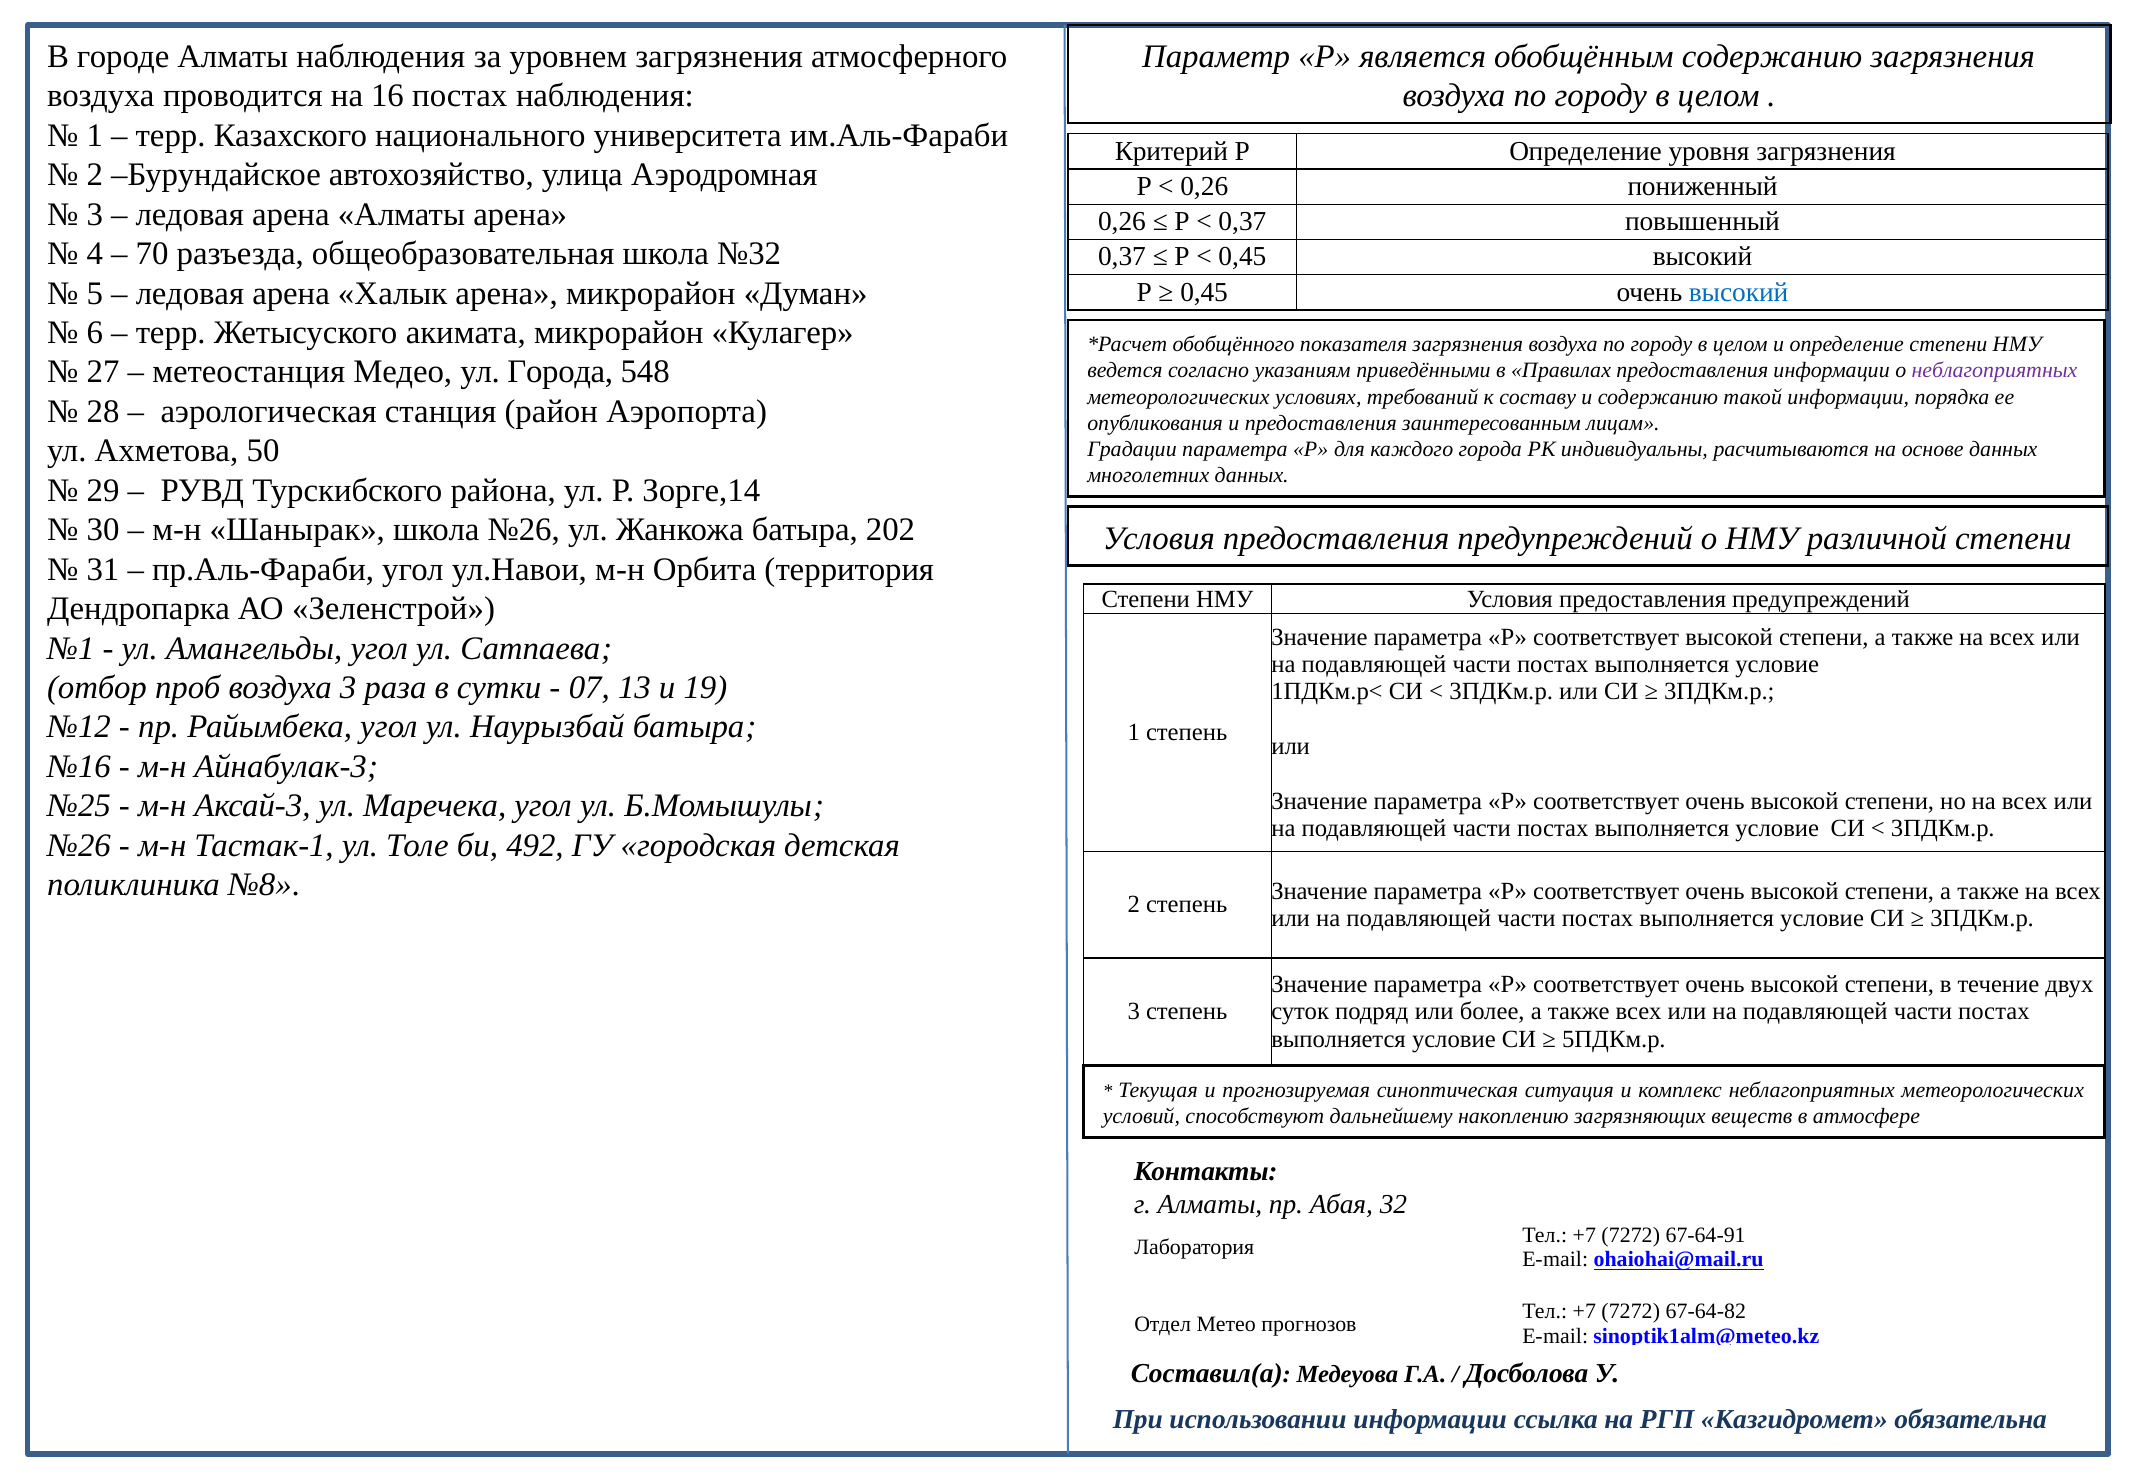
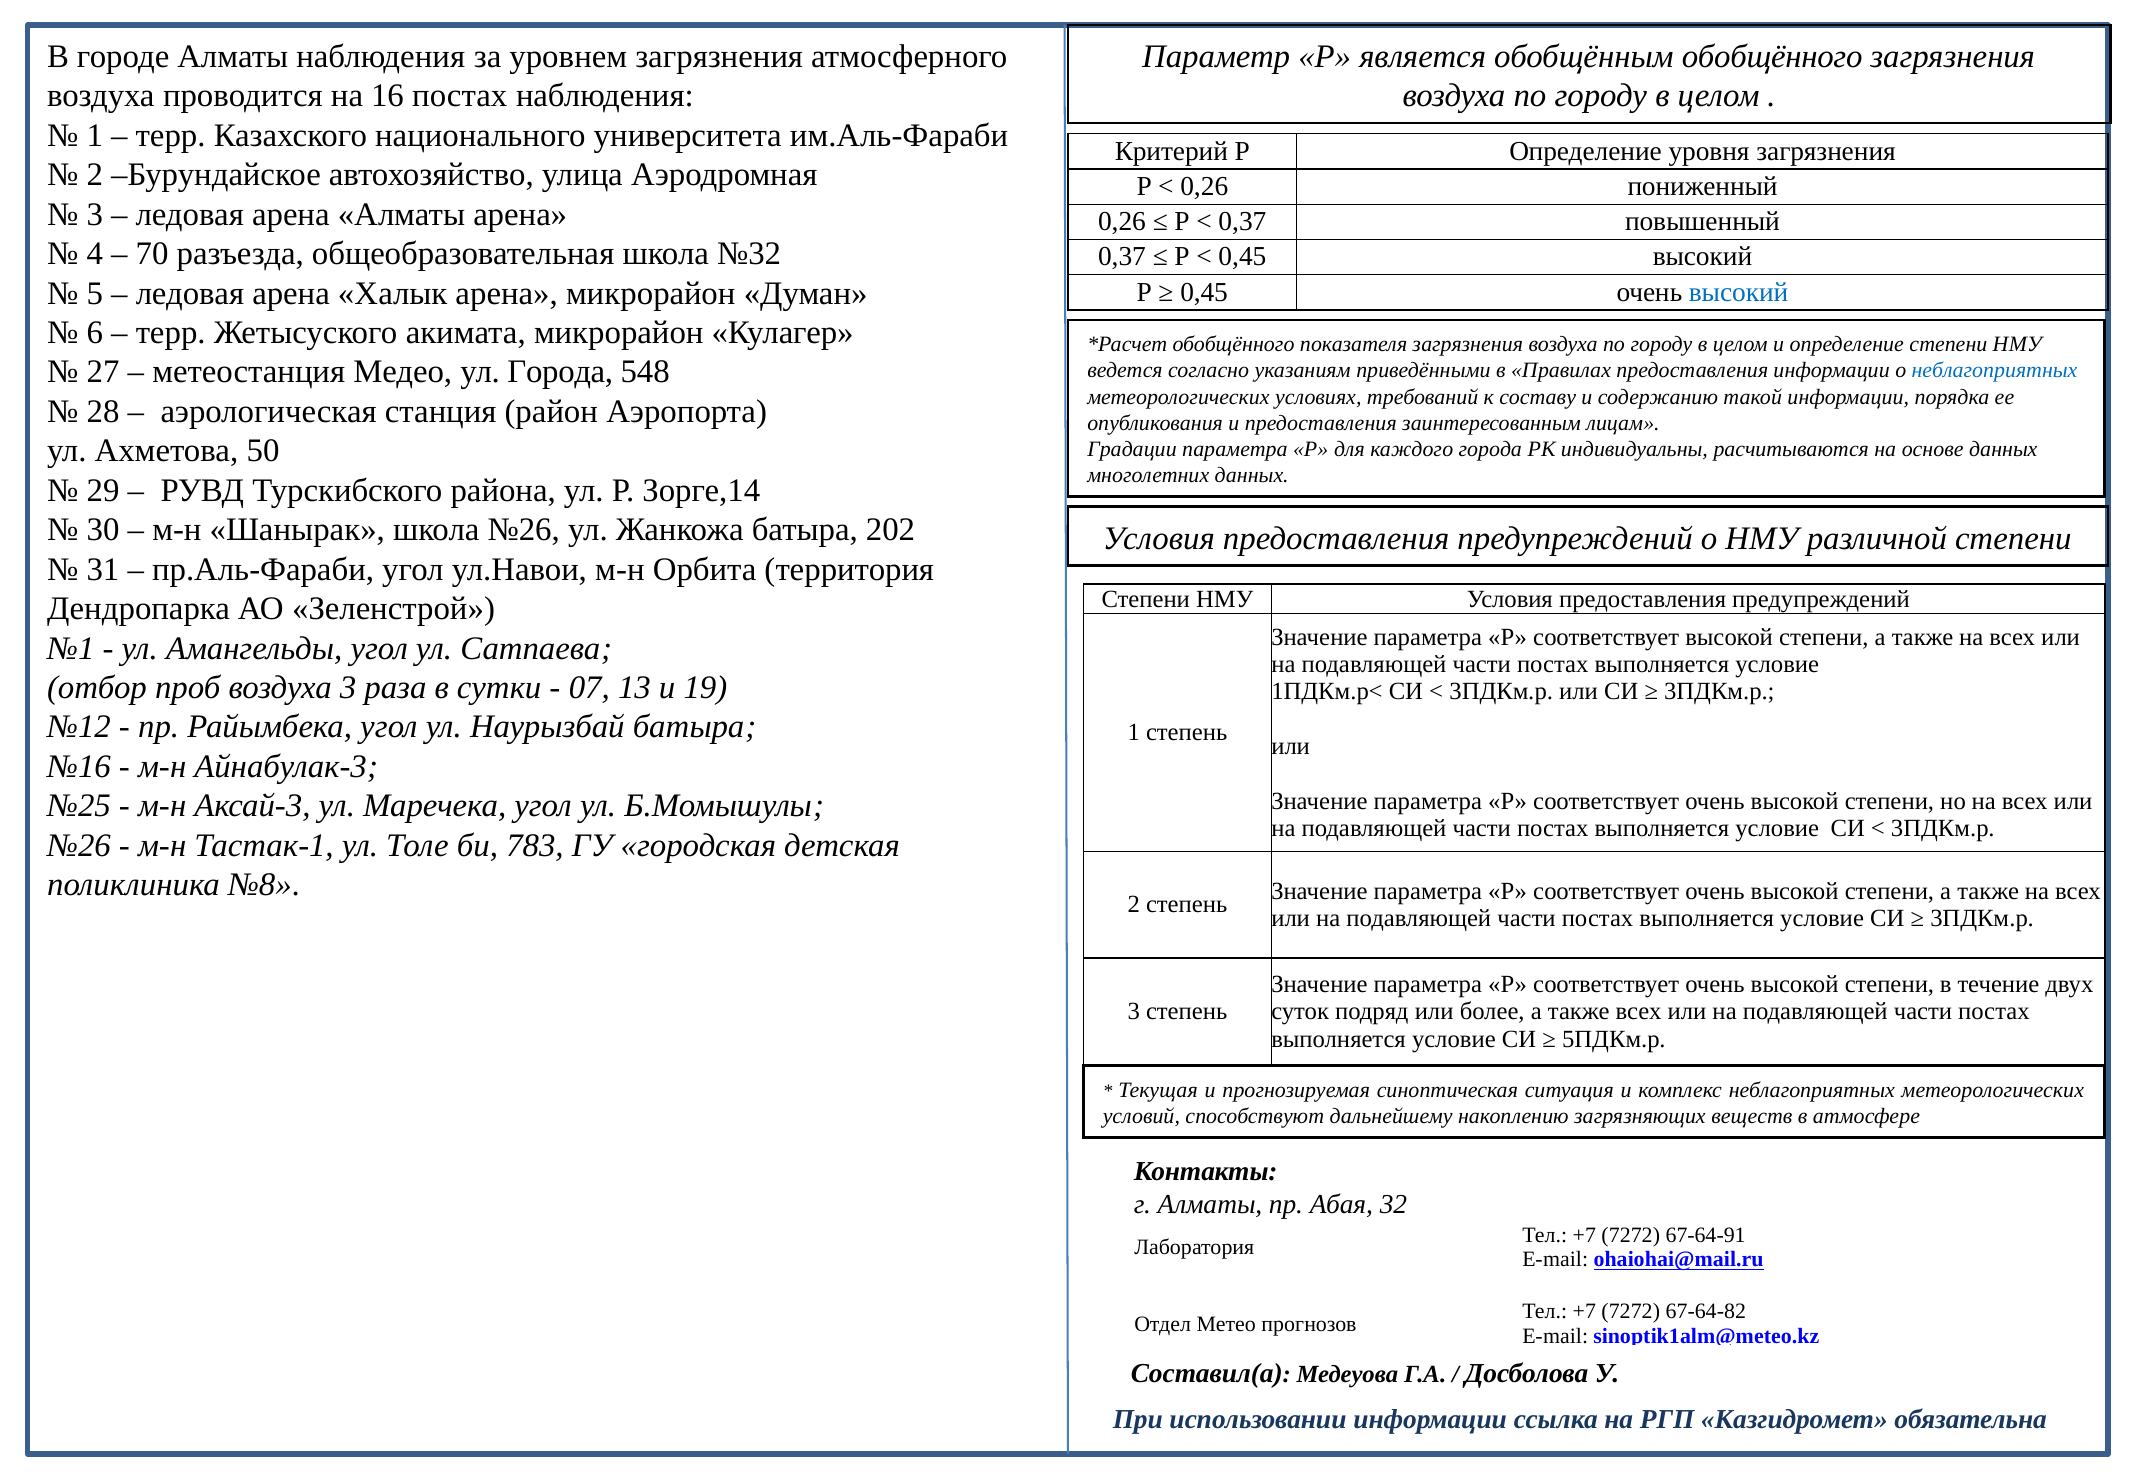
обобщённым содержанию: содержанию -> обобщённого (1772, 57)
неблагоприятных colour: purple -> blue (1994, 371)
492: 492 -> 783 (535, 845)
